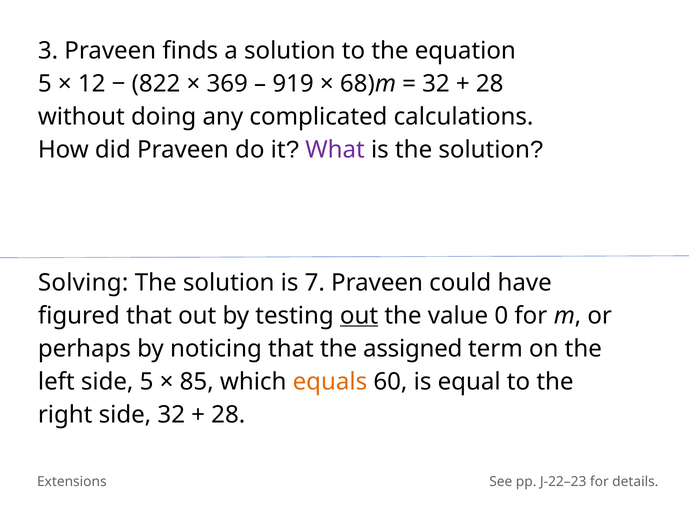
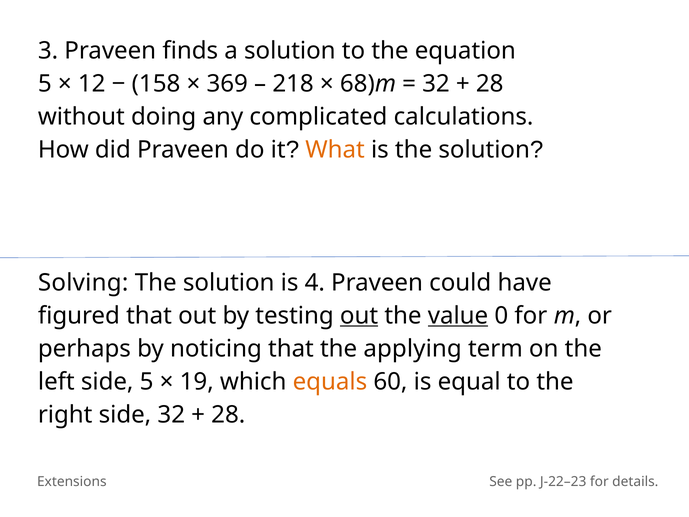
822: 822 -> 158 (156, 84)
919: 919 -> 218 (293, 84)
What colour: purple -> orange (335, 150)
7: 7 -> 4 (315, 282)
value underline: none -> present (458, 315)
assigned: assigned -> applying (413, 349)
85: 85 -> 19 (197, 382)
